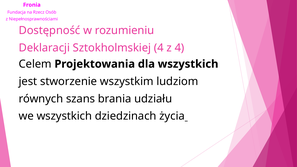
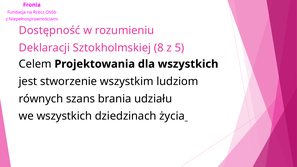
Sztokholmskiej 4: 4 -> 8 (159, 48)
z 4: 4 -> 5 (179, 48)
